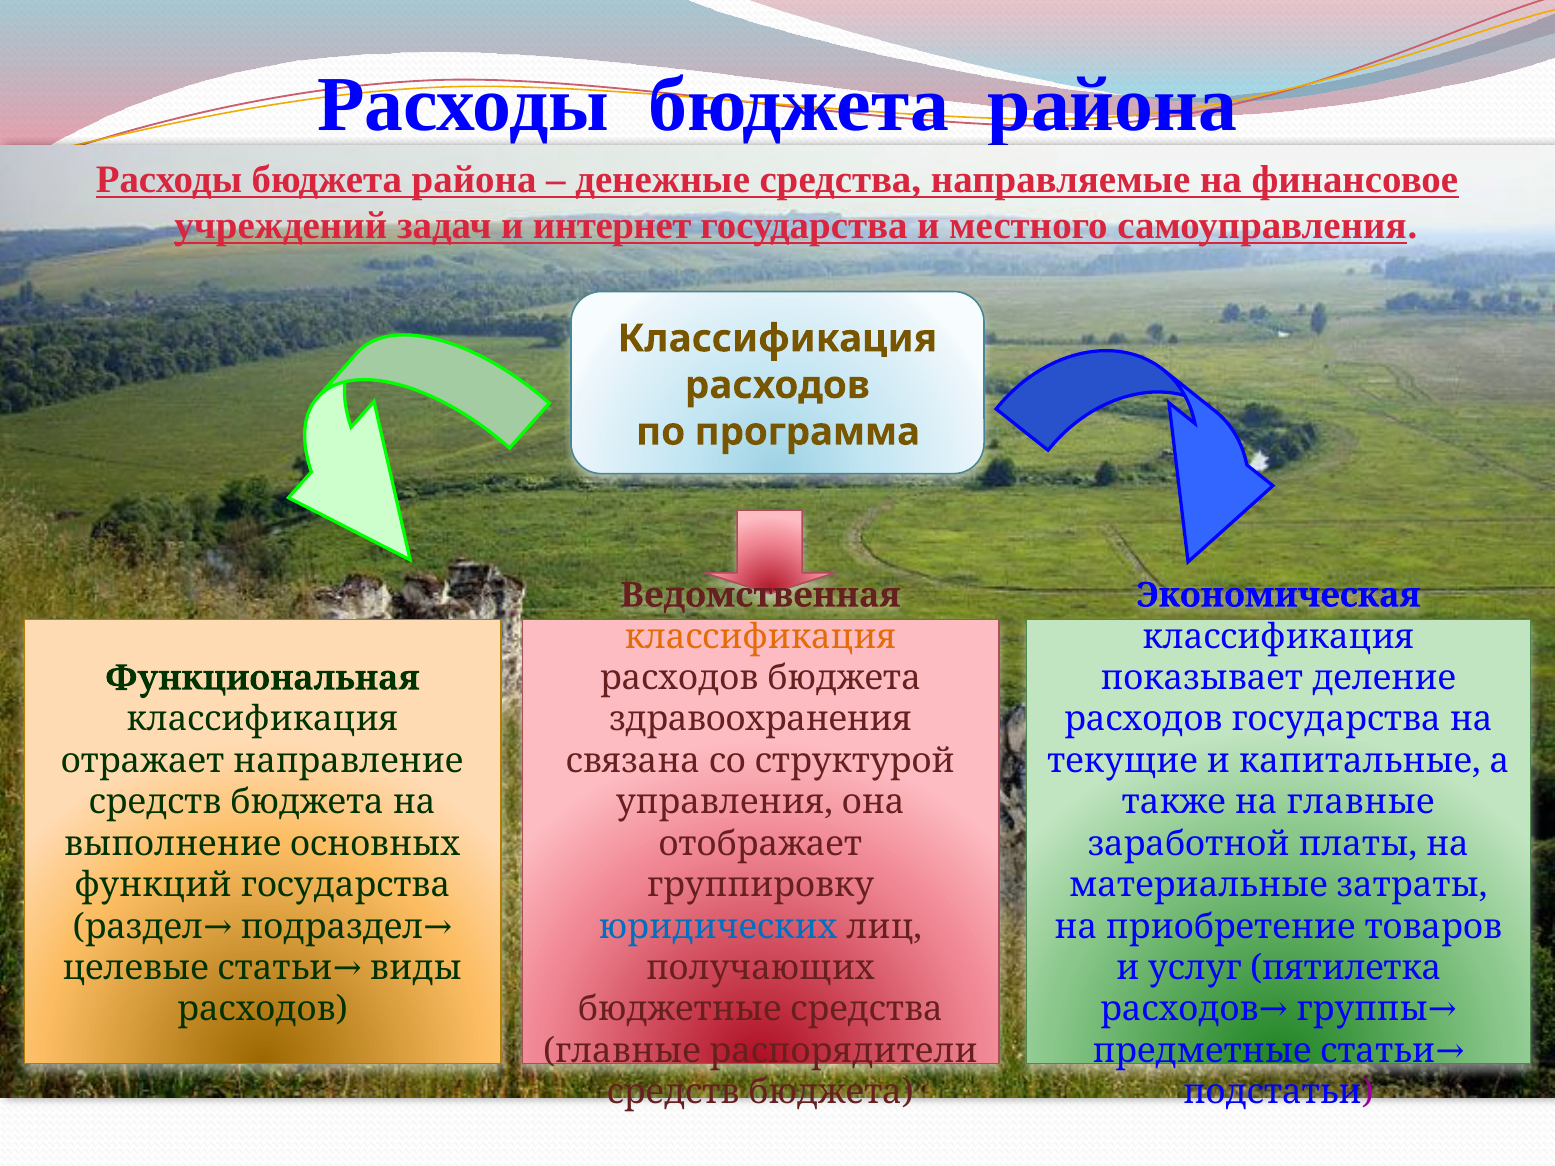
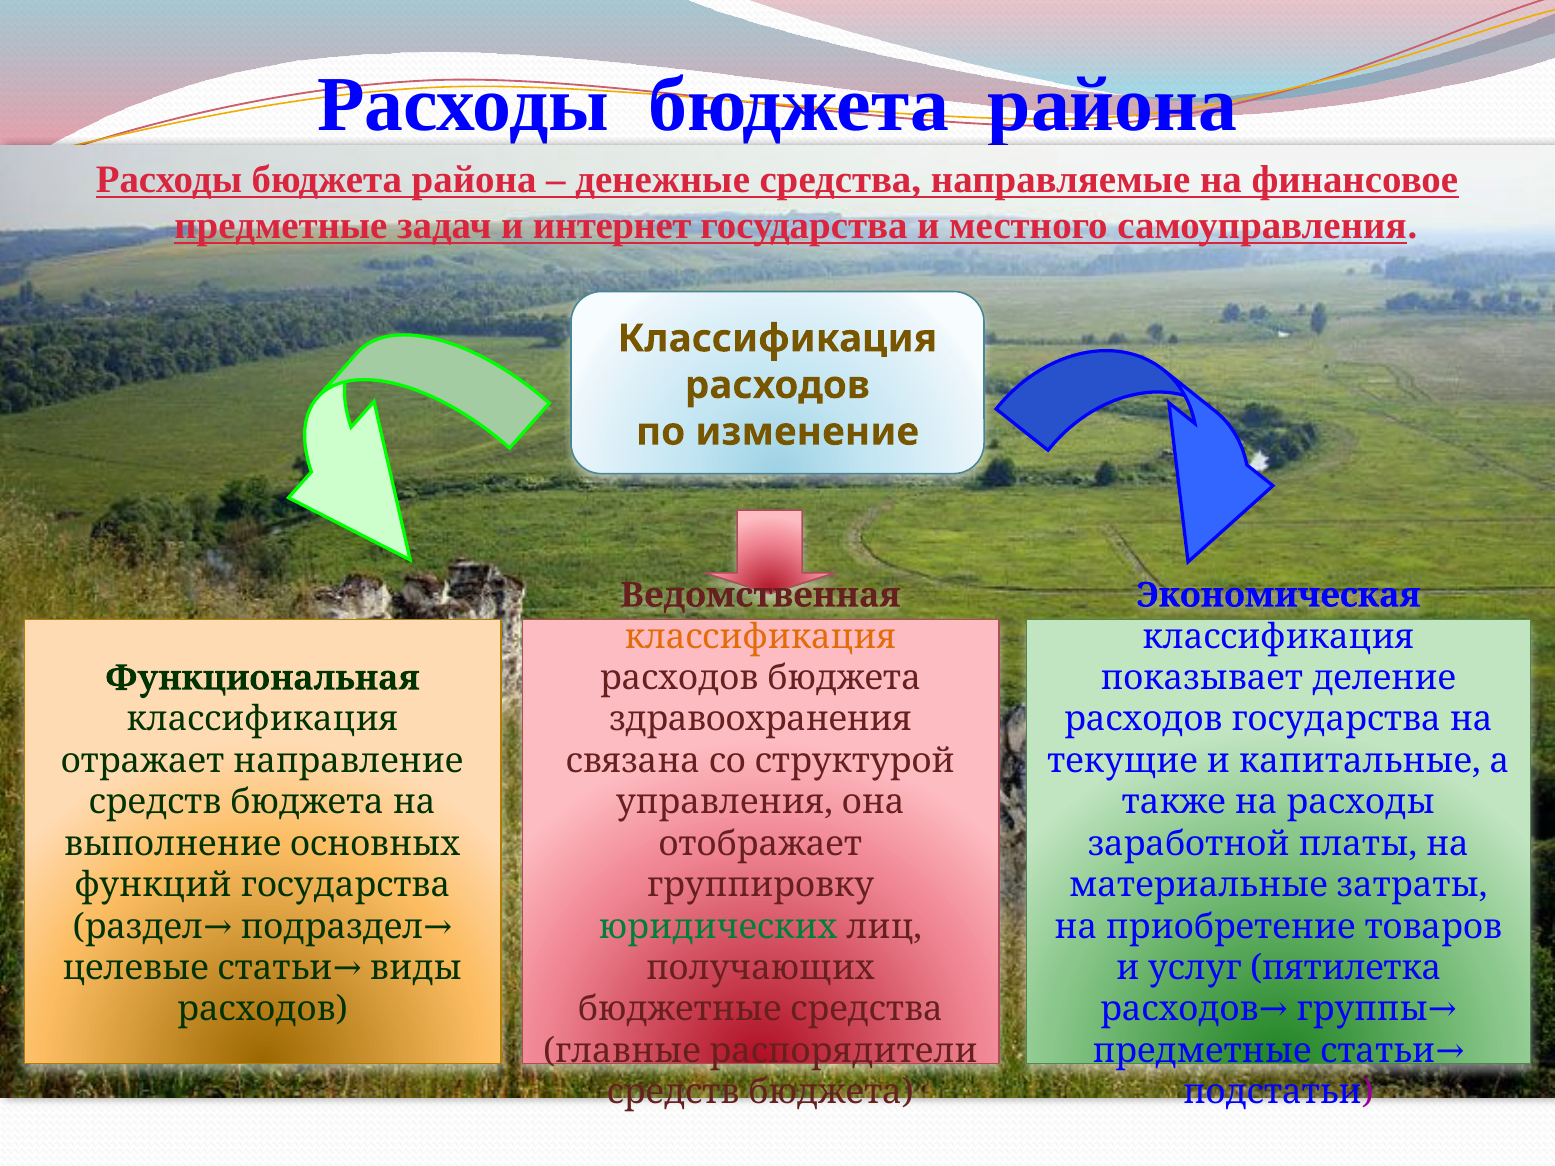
учреждений: учреждений -> предметные (281, 226)
программа: программа -> изменение (807, 432)
на главные: главные -> расходы (1361, 803)
юридических colour: blue -> green (718, 927)
